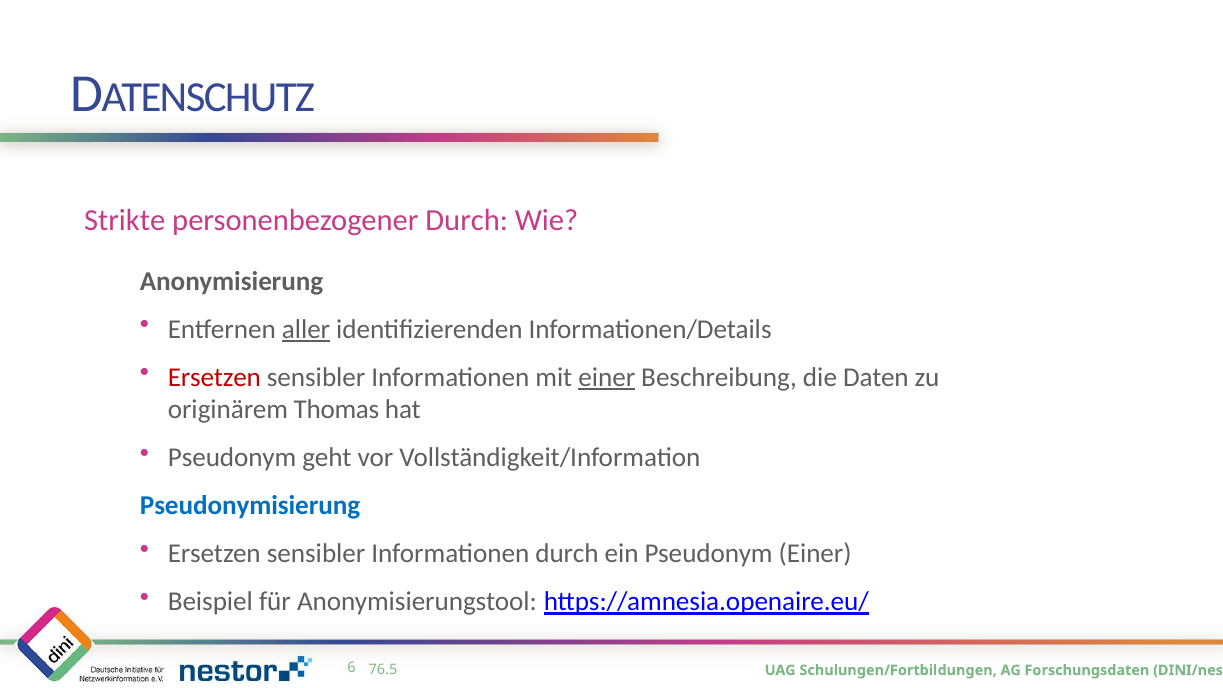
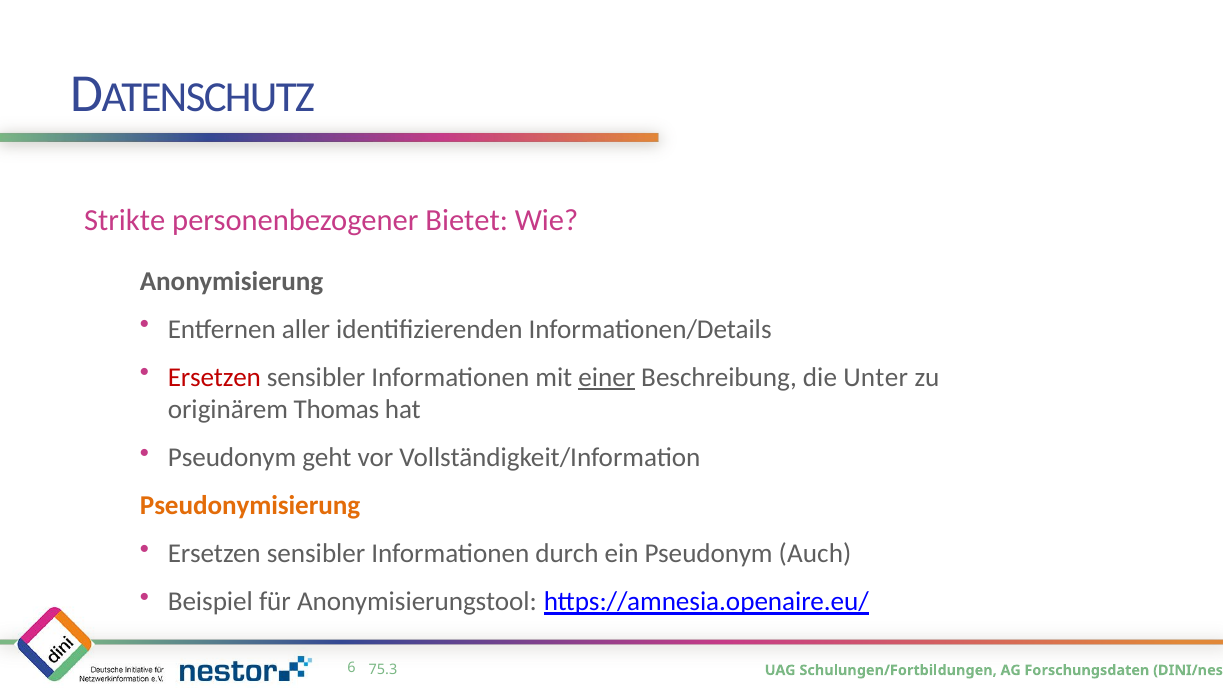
personenbezogener Durch: Durch -> Bietet (467, 221)
aller underline: present -> none (306, 329)
Daten: Daten -> Unter (876, 377)
Pseudonymisierung colour: blue -> orange (250, 506)
Pseudonym Einer: Einer -> Auch (815, 554)
76.5: 76.5 -> 75.3 (383, 670)
